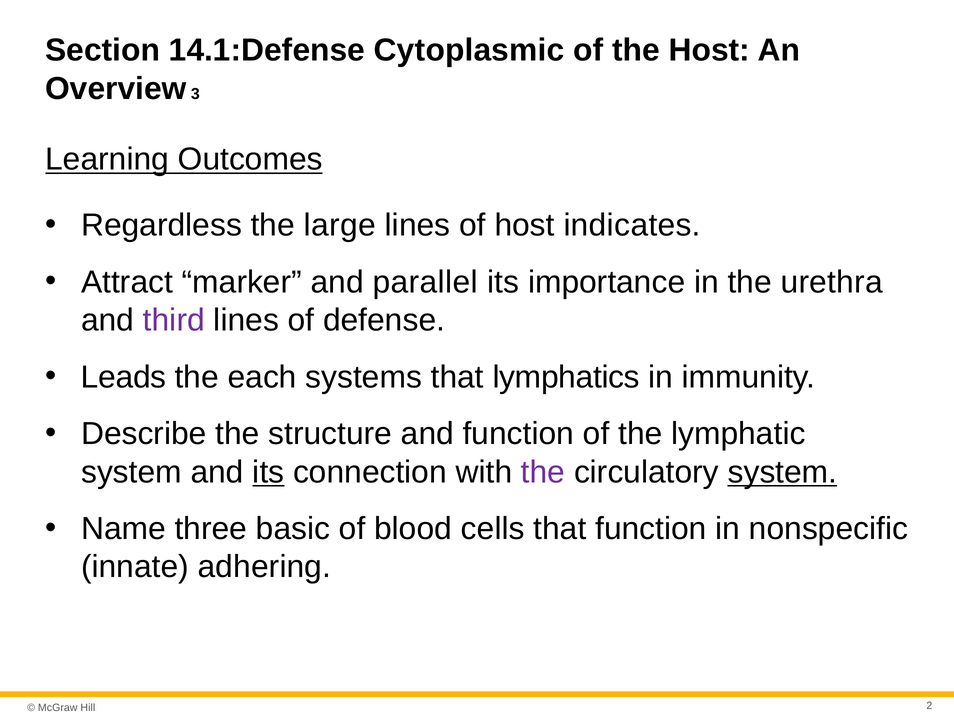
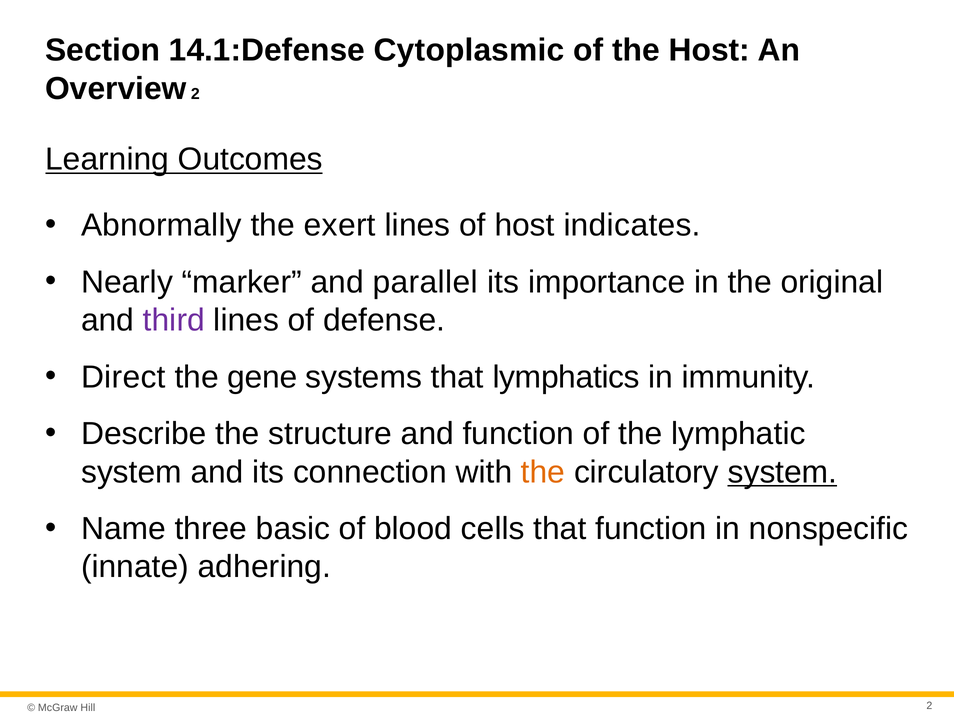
Overview 3: 3 -> 2 (195, 94)
Regardless: Regardless -> Abnormally (161, 225)
large: large -> exert (340, 225)
Attract: Attract -> Nearly (127, 282)
urethra: urethra -> original (832, 282)
Leads: Leads -> Direct (123, 377)
each: each -> gene (262, 377)
its underline: present -> none (268, 472)
the colour: purple -> orange (543, 472)
